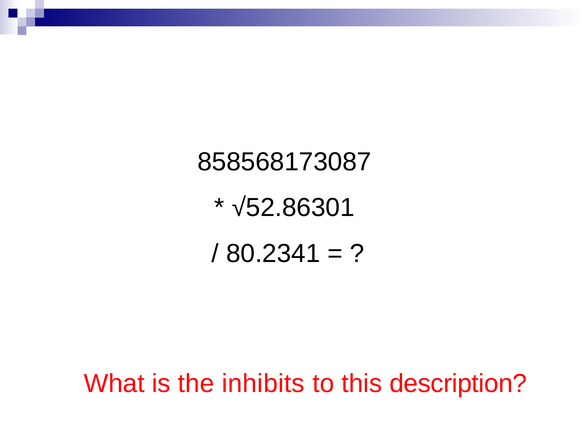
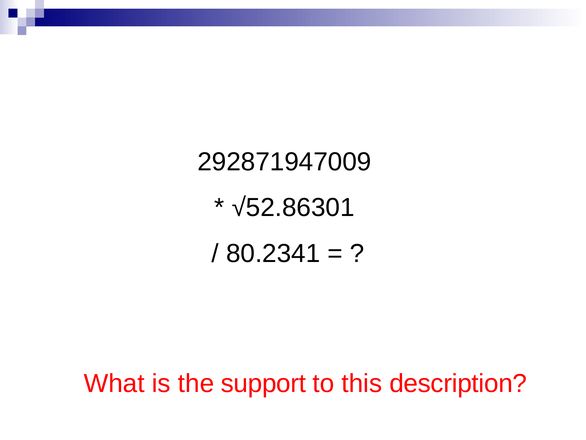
858568173087: 858568173087 -> 292871947009 (284, 162)
inhibits: inhibits -> support (263, 383)
